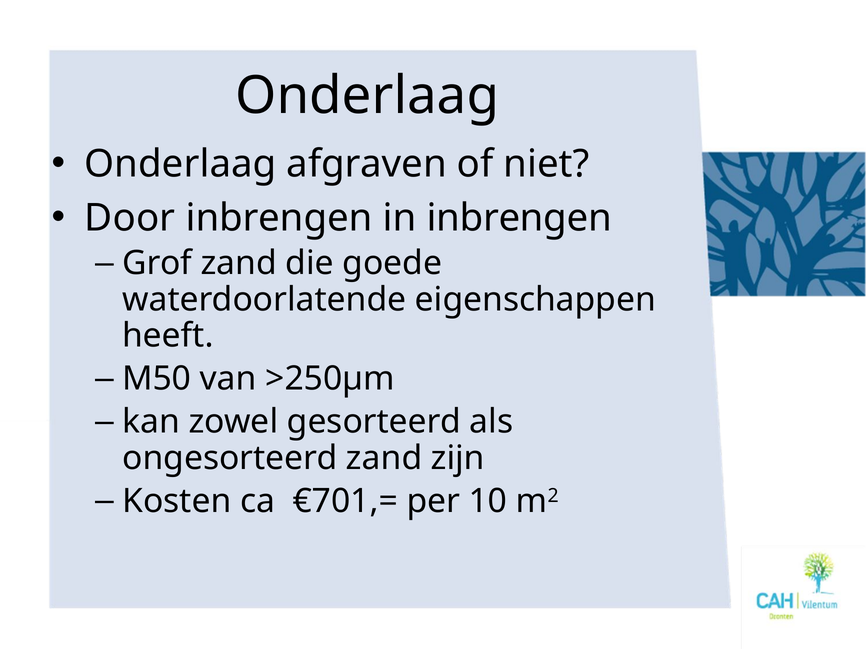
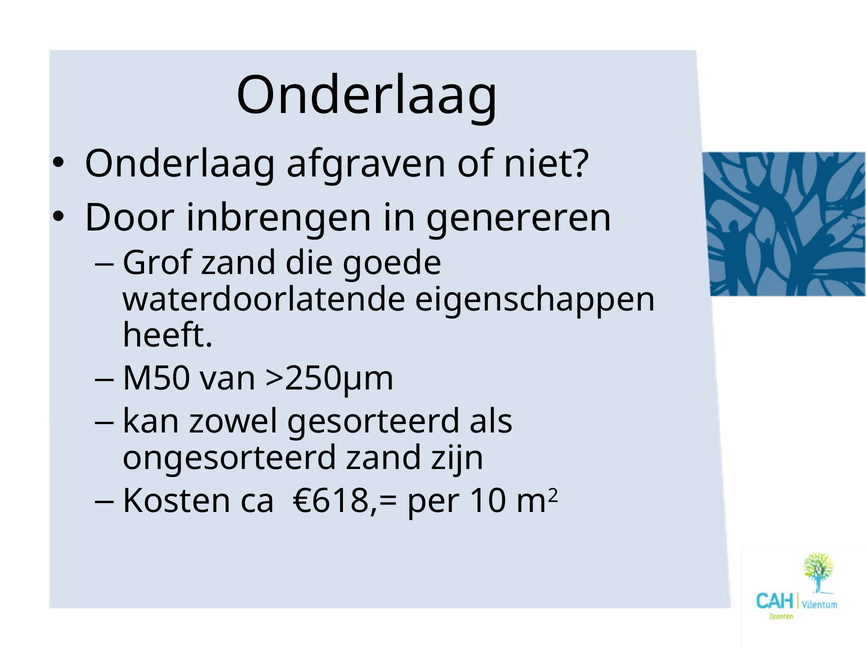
in inbrengen: inbrengen -> genereren (519, 218)
€701,=: €701,= -> €618,= (345, 502)
